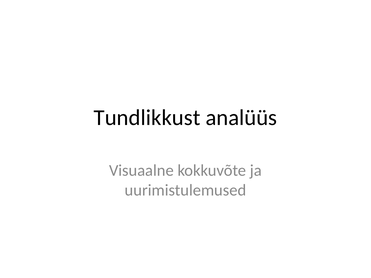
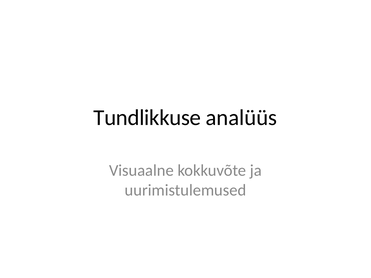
Tundlikkust: Tundlikkust -> Tundlikkuse (147, 118)
